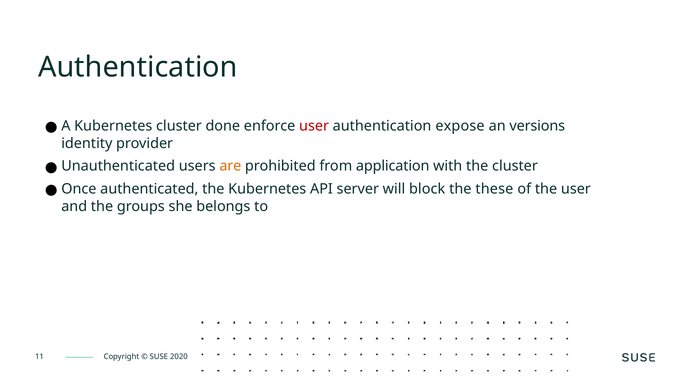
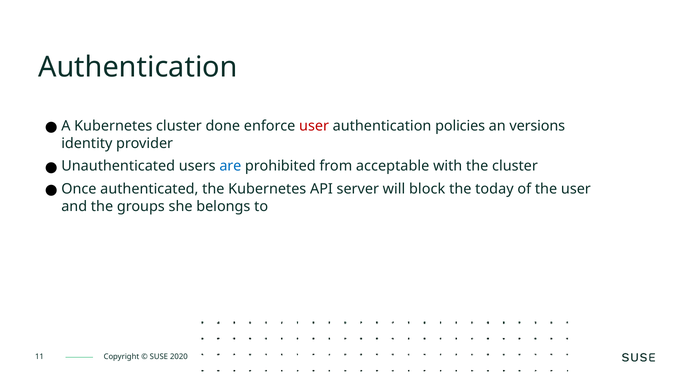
expose: expose -> policies (460, 126)
are colour: orange -> blue (230, 166)
application: application -> acceptable (393, 166)
these: these -> today (494, 189)
